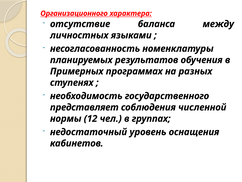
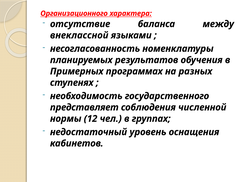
личностных: личностных -> внеклассной (79, 35)
